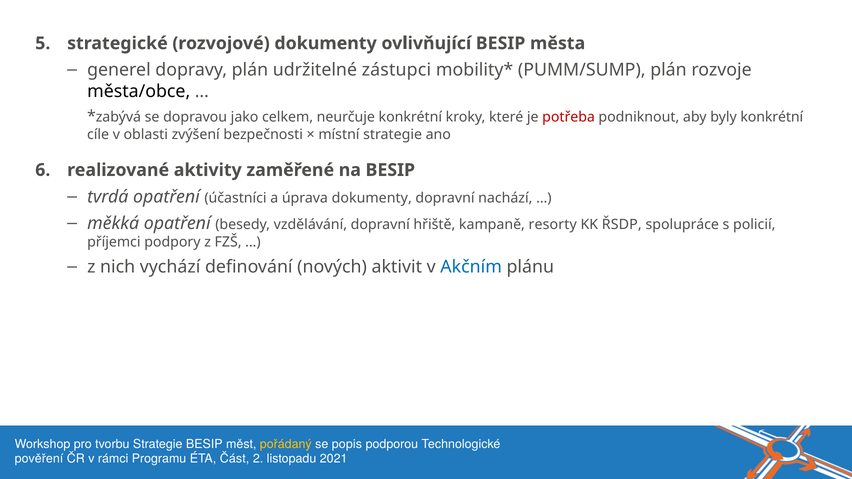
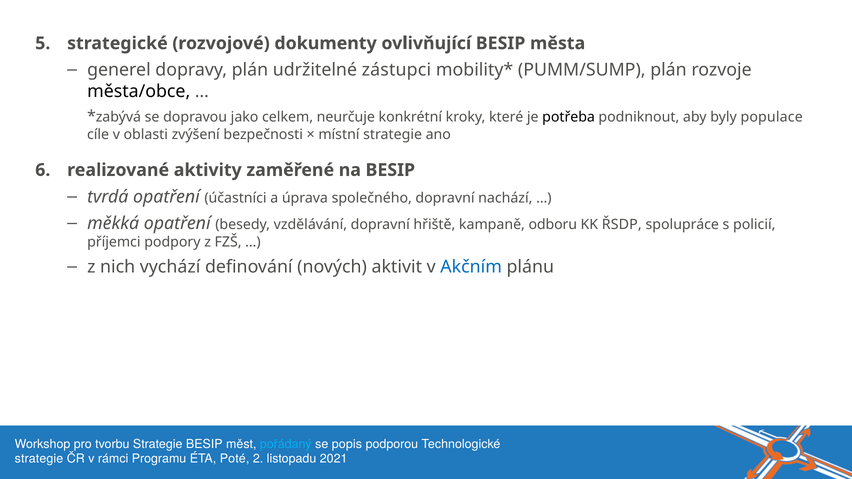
potřeba colour: red -> black (569, 117)
byly konkrétní: konkrétní -> populace (772, 117)
úprava dokumenty: dokumenty -> společného (372, 198)
resorty: resorty -> odboru (553, 225)
pořádaný colour: yellow -> light blue (286, 444)
pověření: pověření -> strategie (39, 459)
Část: Část -> Poté (235, 459)
